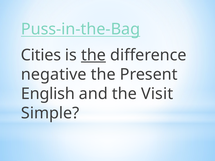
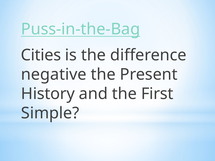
the underline: present -> none (93, 55)
English: English -> History (48, 94)
Visit: Visit -> First (157, 94)
